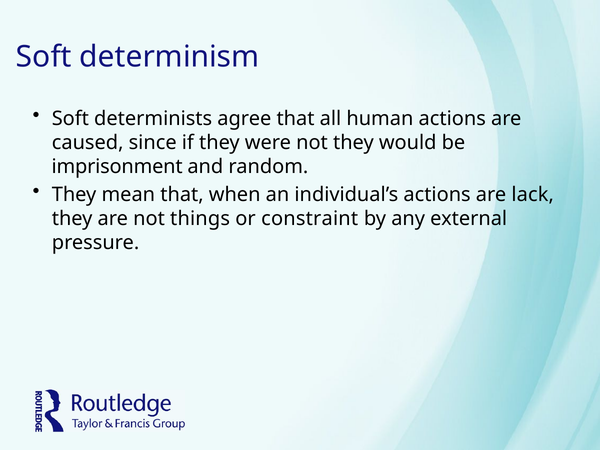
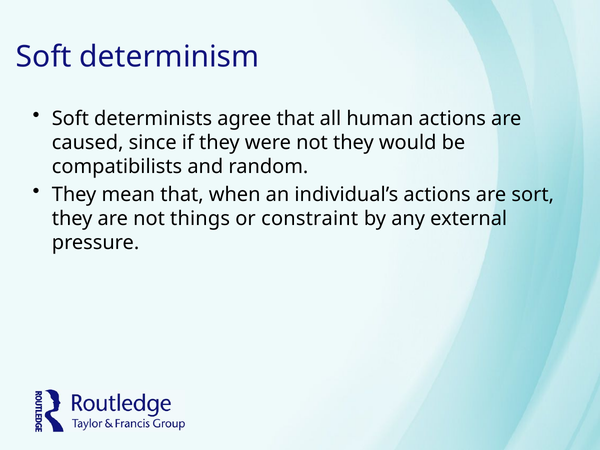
imprisonment: imprisonment -> compatibilists (117, 167)
lack: lack -> sort (533, 195)
